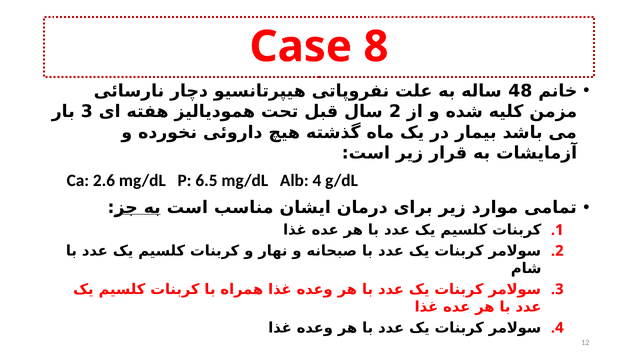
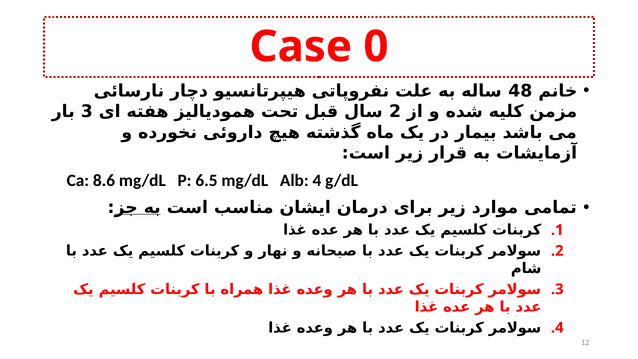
8: 8 -> 0 (376, 47)
2.6: 2.6 -> 8.6 (104, 180)
